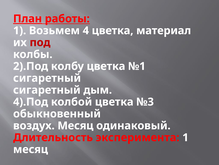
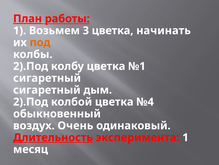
4: 4 -> 3 (86, 30)
материал: материал -> начинать (164, 30)
под colour: red -> orange (40, 42)
4).Под: 4).Под -> 2).Под (31, 101)
№3: №3 -> №4 (145, 101)
воздух Месяц: Месяц -> Очень (75, 125)
Длительность underline: none -> present (53, 137)
